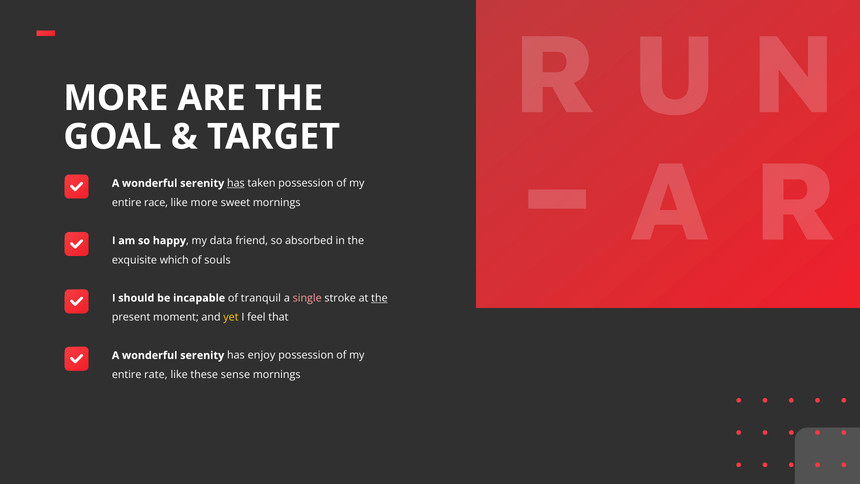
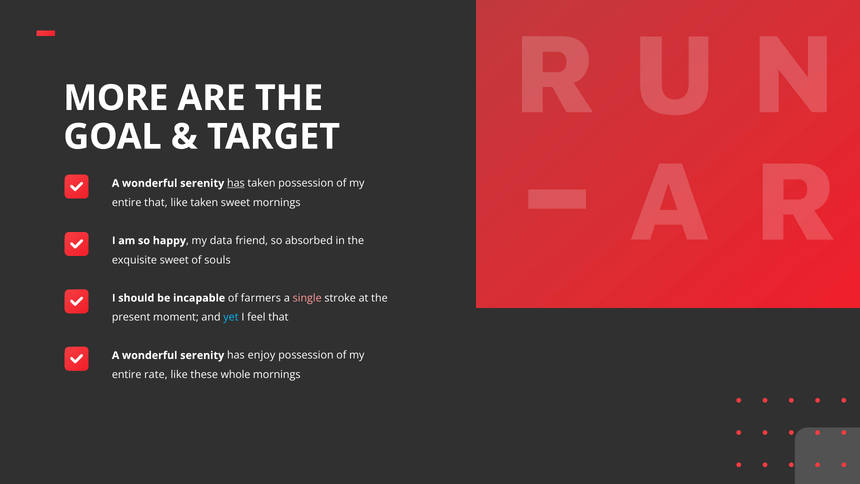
entire race: race -> that (156, 203)
like more: more -> taken (204, 203)
exquisite which: which -> sweet (174, 260)
tranquil: tranquil -> farmers (261, 298)
the underline: present -> none (379, 298)
yet colour: yellow -> light blue (231, 317)
sense: sense -> whole (236, 375)
